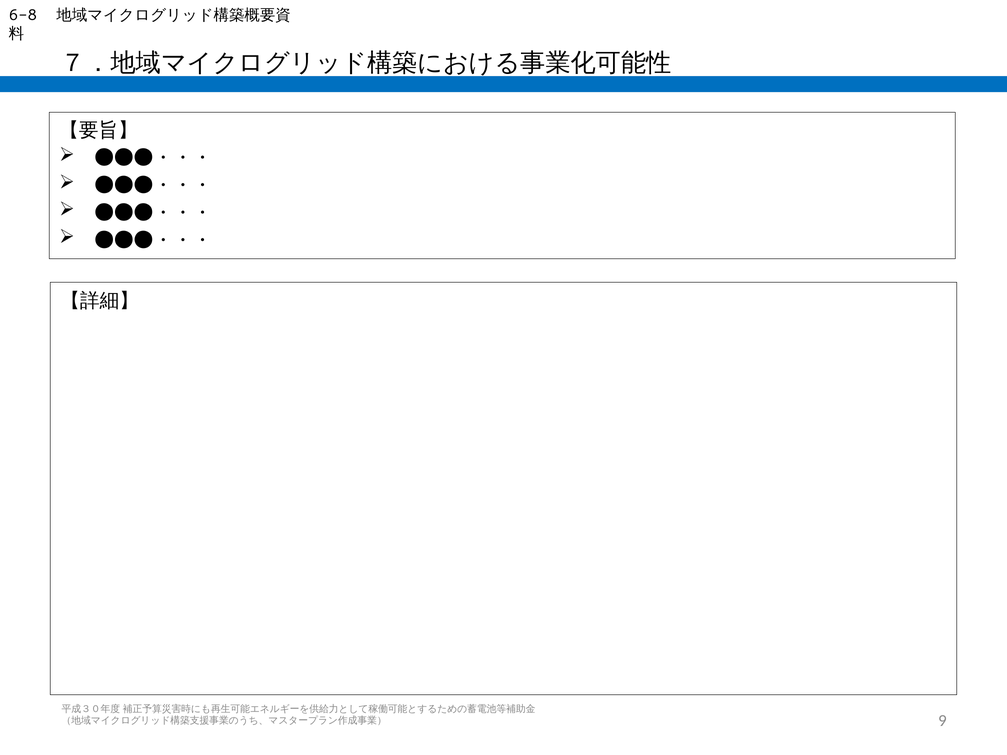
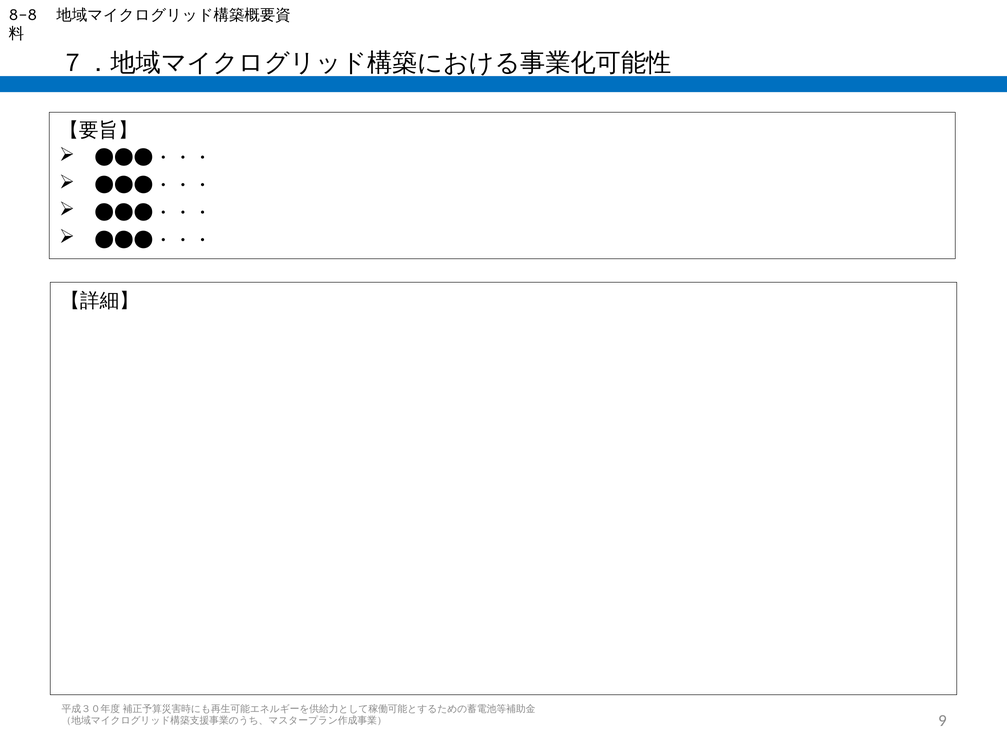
6-8: 6-8 -> 8-8 (23, 15)
